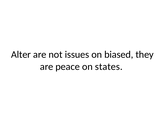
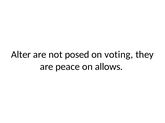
issues: issues -> posed (77, 55)
biased: biased -> voting (119, 55)
states: states -> allows (109, 67)
